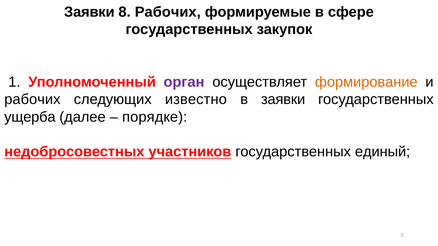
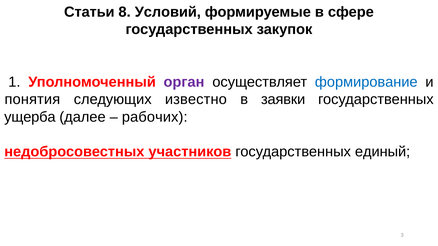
Заявки: Заявки -> Статьи (89, 12)
8 Рабочих: Рабочих -> Условий (168, 12)
формирование colour: orange -> blue (366, 82)
рабочих: рабочих -> понятия (32, 100)
порядке: порядке -> рабочих (155, 117)
